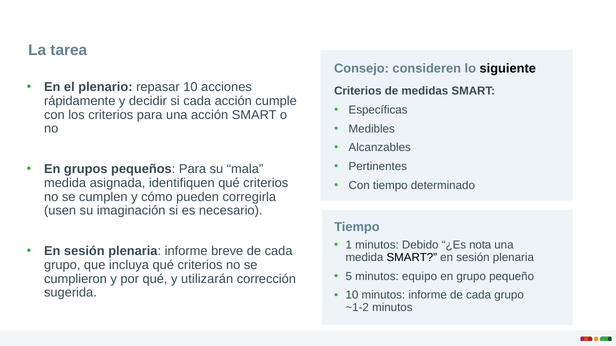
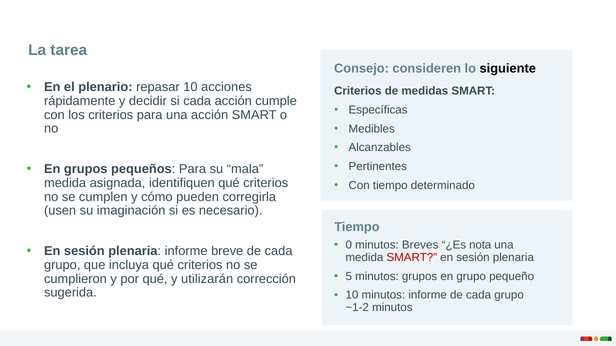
1: 1 -> 0 (349, 245)
Debido: Debido -> Breves (420, 245)
SMART colour: black -> red (412, 258)
minutos equipo: equipo -> grupos (420, 277)
